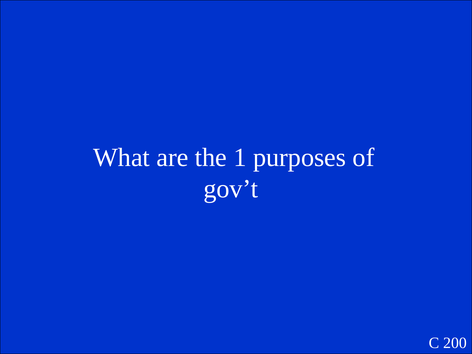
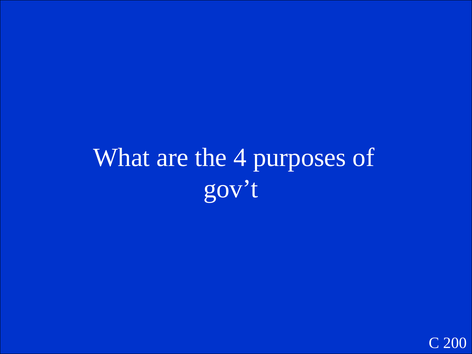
1: 1 -> 4 (240, 158)
